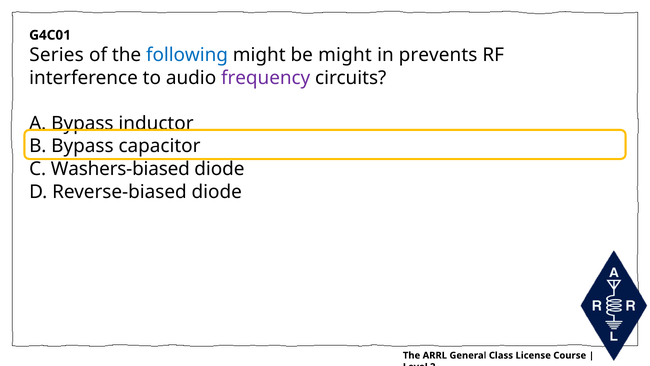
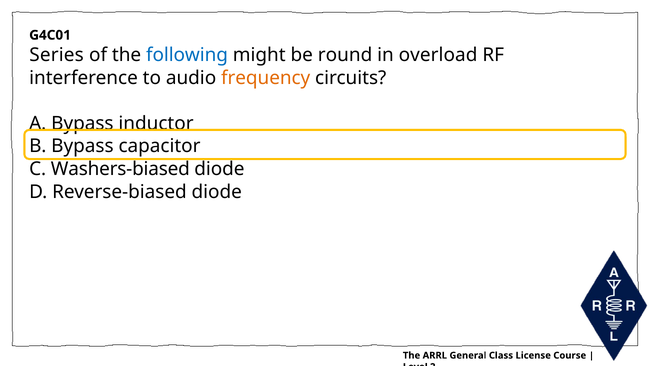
be might: might -> round (345, 55)
prevents: prevents -> overload (438, 55)
frequency colour: purple -> orange (266, 78)
